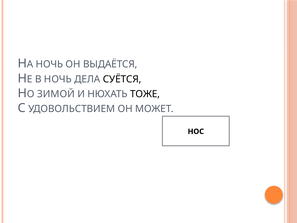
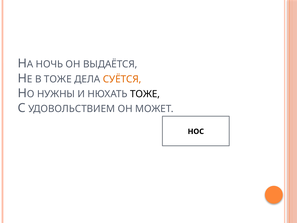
В НОЧЬ: НОЧЬ -> ТОЖЕ (58, 79)
СУЁТСЯ colour: black -> orange (122, 79)
ЗИМОЙ: ЗИМОЙ -> НУЖНЫ (56, 94)
